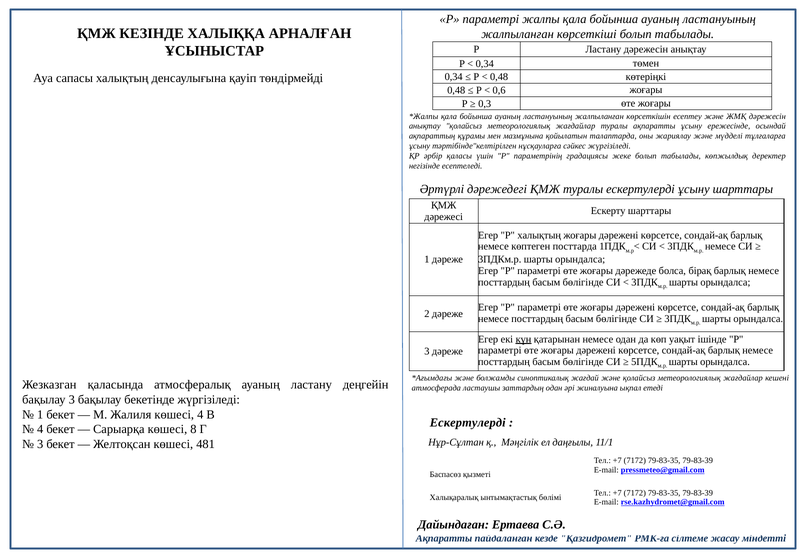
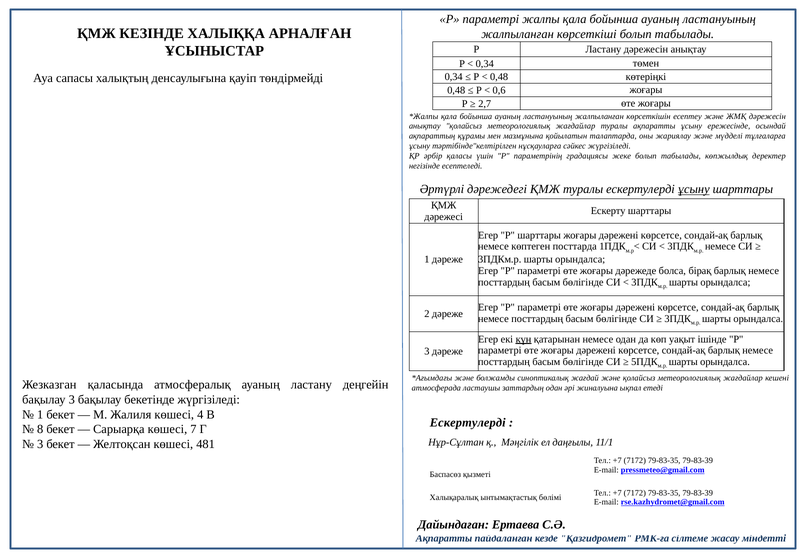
0,3: 0,3 -> 2,7 (485, 104)
ұсыну underline: none -> present (694, 189)
Р халықтың: халықтың -> шарттары (539, 235)
4: 4 -> 8 (40, 429)
8: 8 -> 7 (193, 429)
